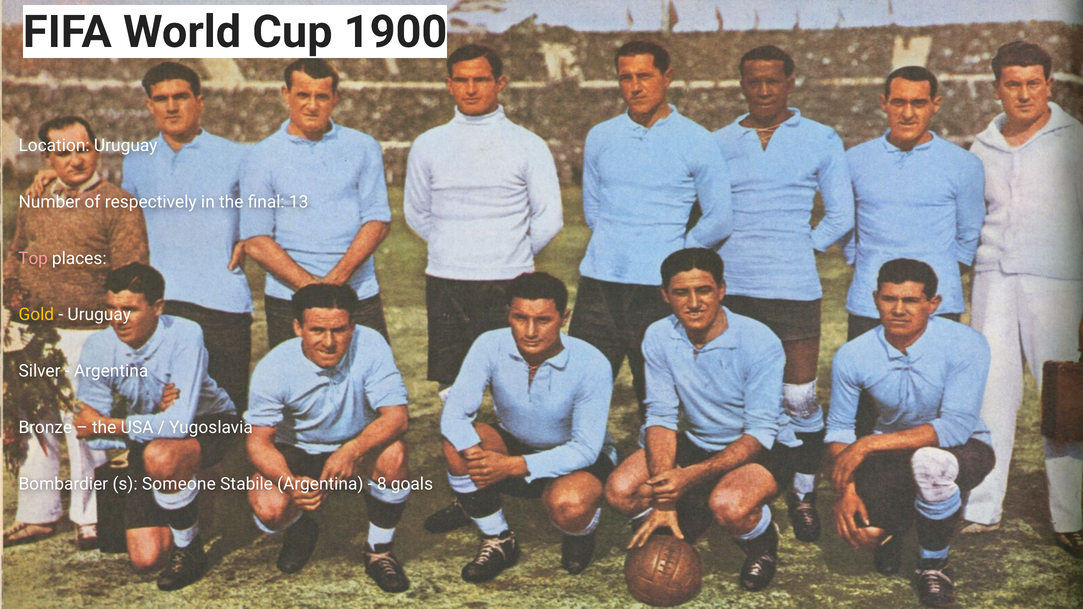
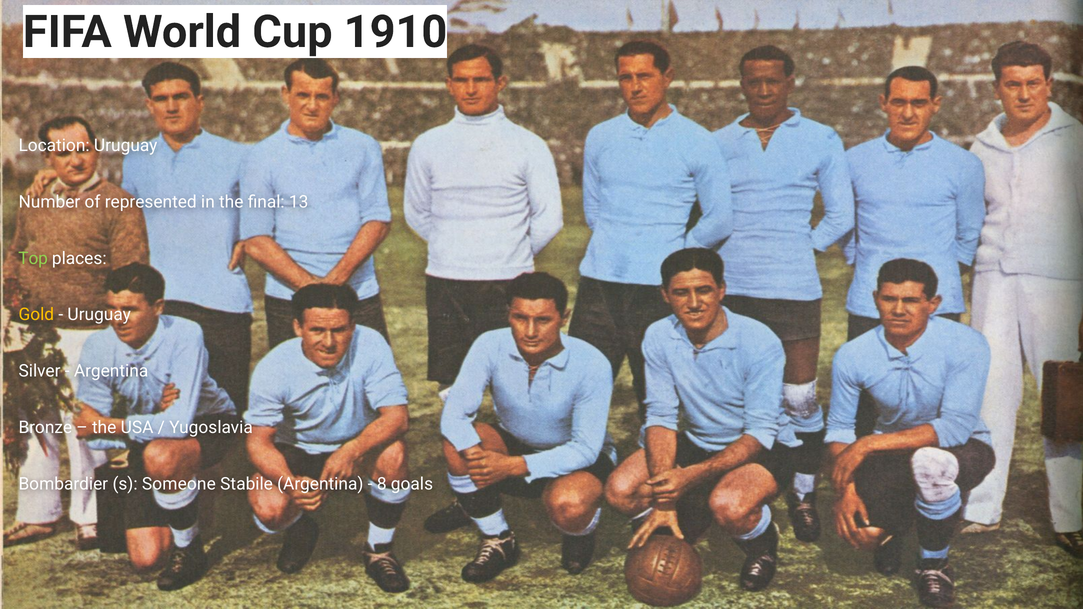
1900: 1900 -> 1910 (396, 32)
respectively: respectively -> represented (151, 202)
Top colour: pink -> light green (33, 258)
